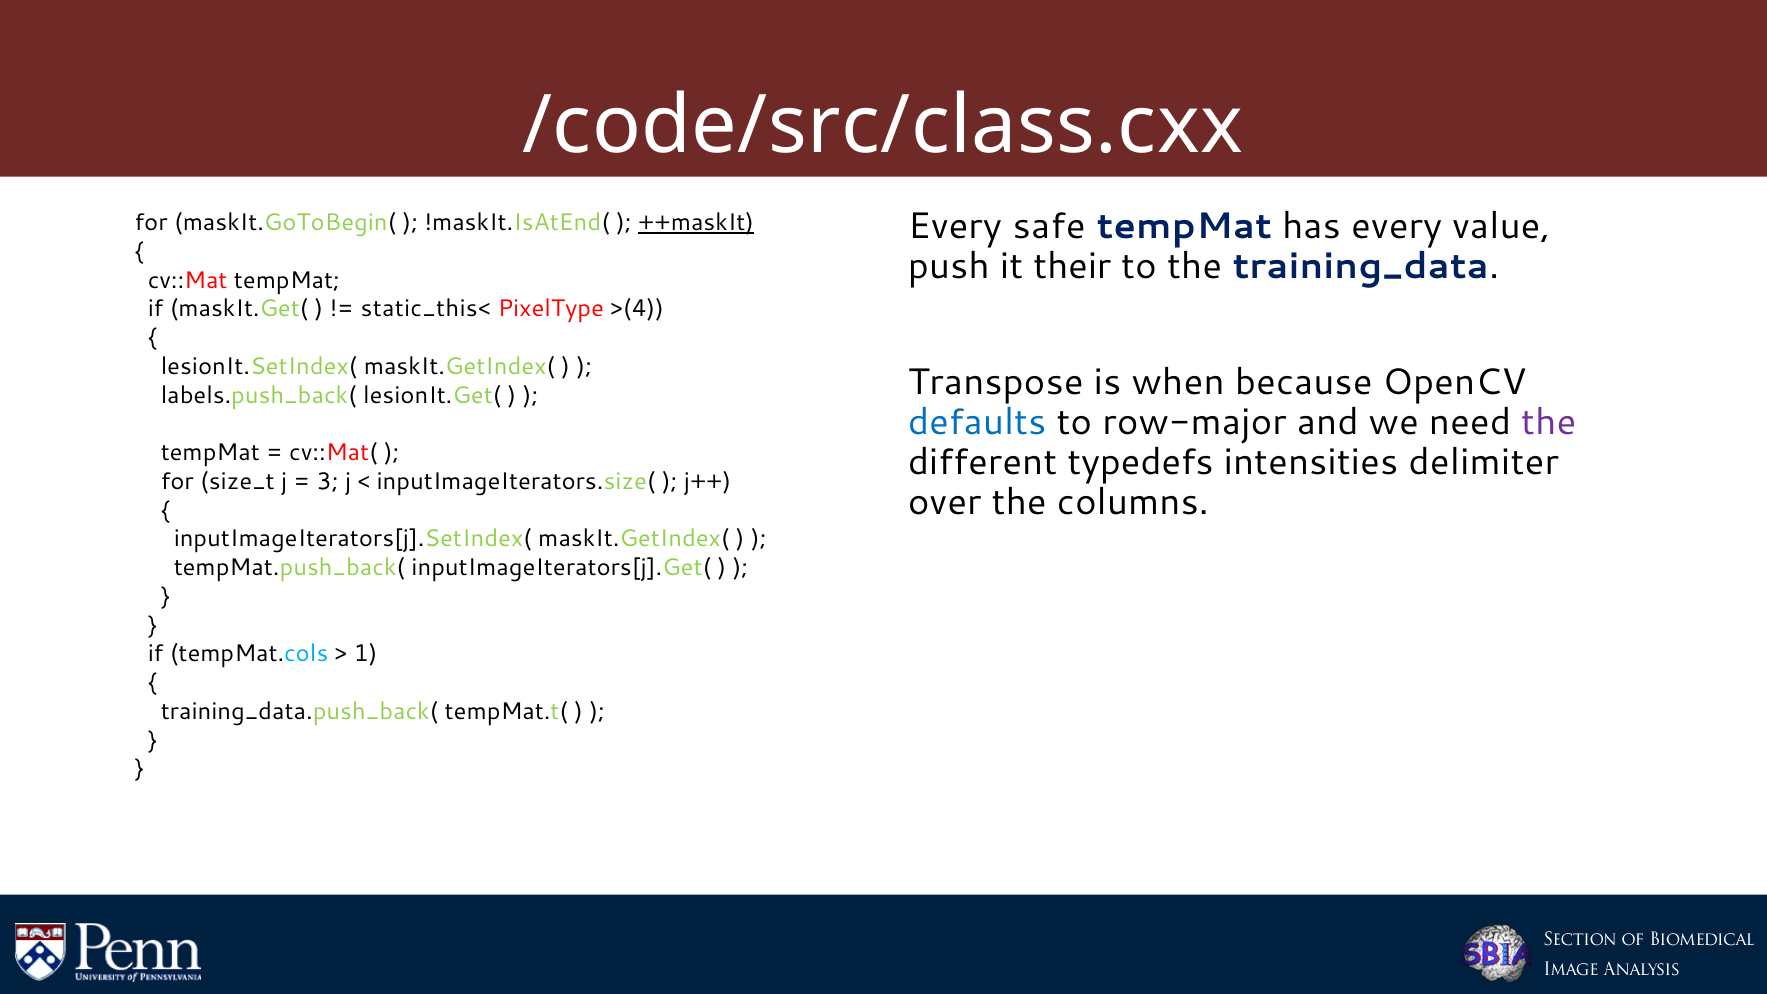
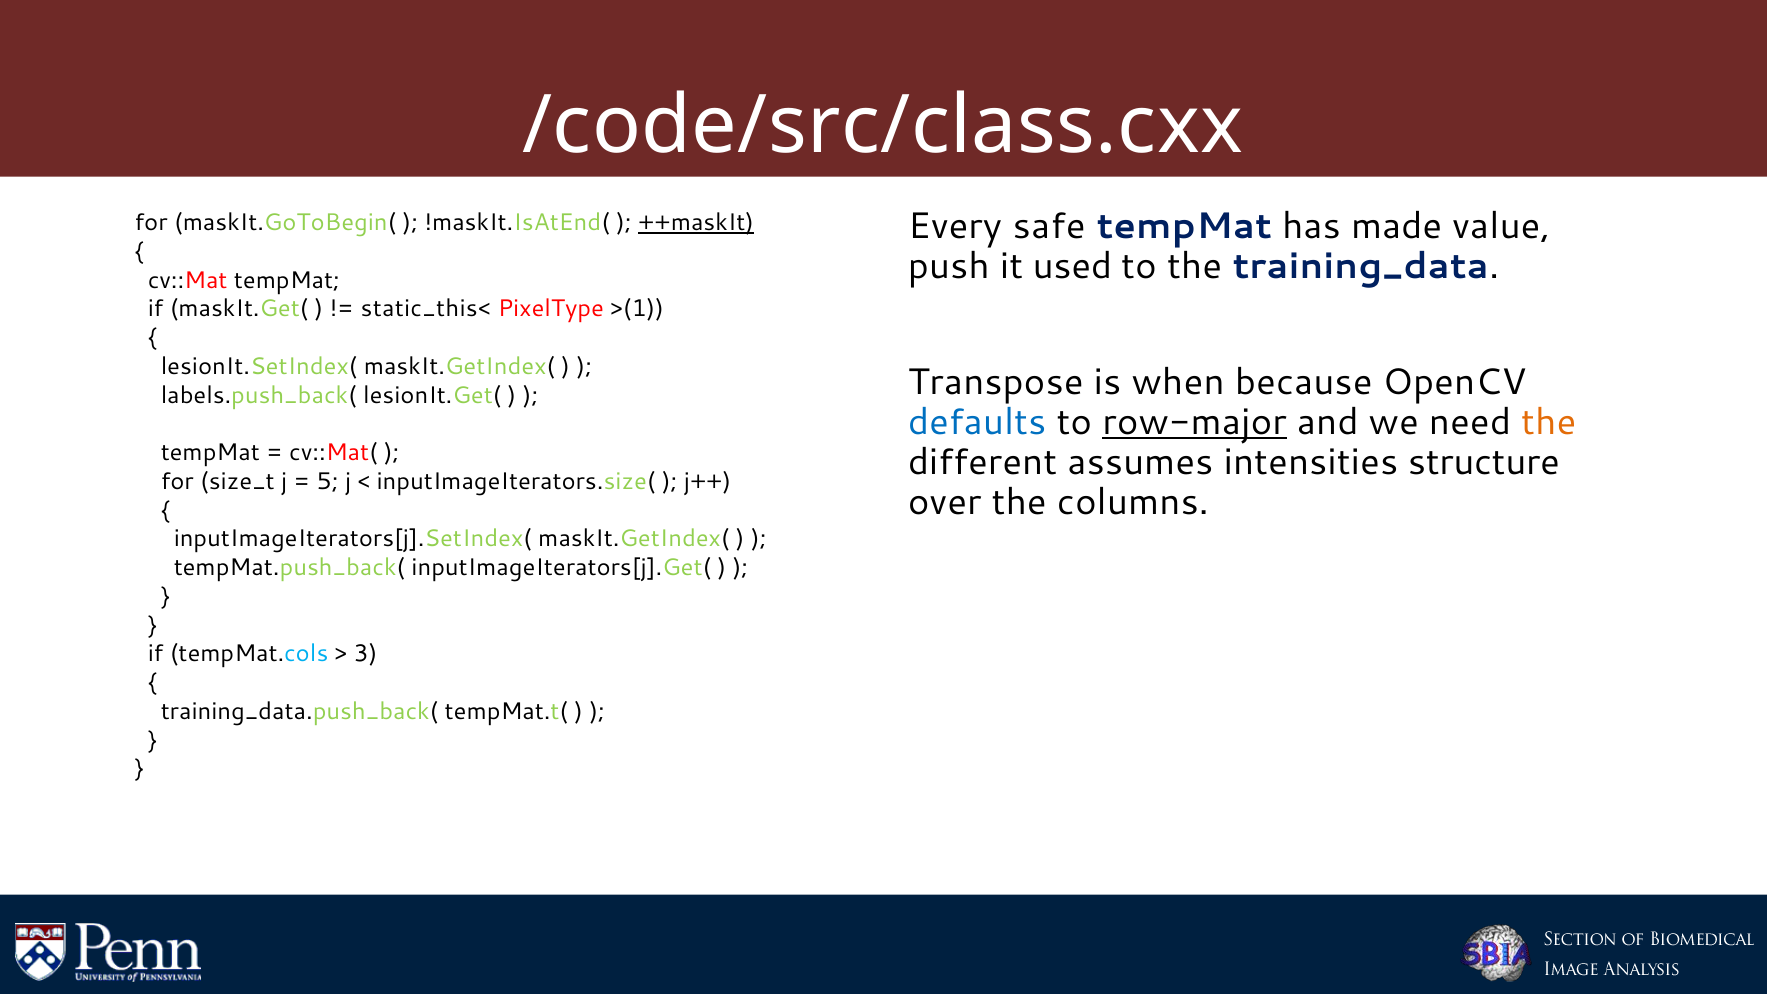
has every: every -> made (1397, 226)
their: their -> used (1072, 266)
>(4: >(4 -> >(1 (637, 309)
row-major underline: none -> present (1195, 422)
the colour: purple -> orange (1549, 422)
typedefs: typedefs -> assumes (1140, 462)
delimiter: delimiter -> structure (1484, 462)
3: 3 -> 5 (328, 481)
1: 1 -> 3 (366, 654)
